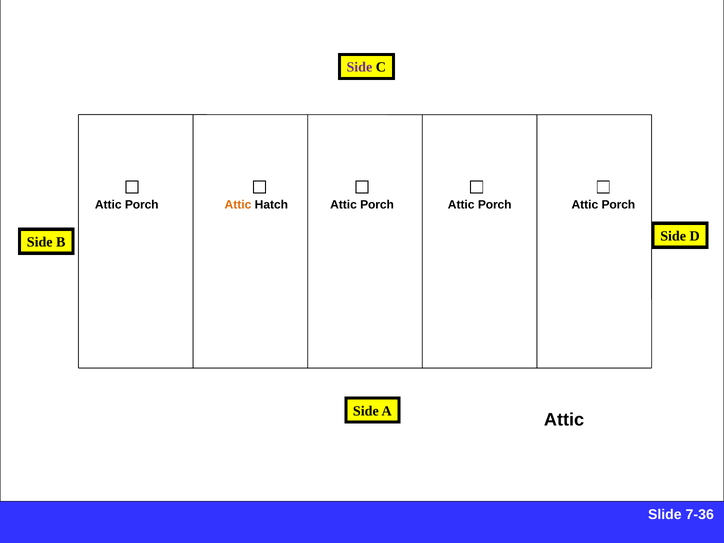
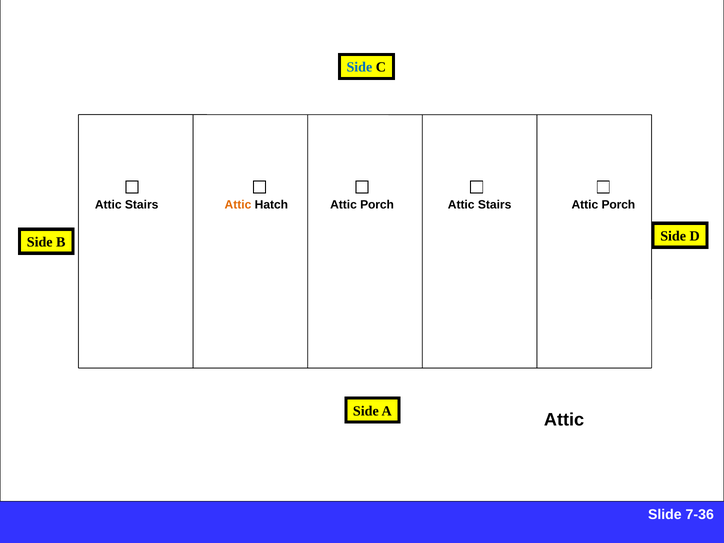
Side colour: purple -> blue (359, 67)
Porch: Porch -> Stairs (142, 205)
Porch: Porch -> Stairs (495, 205)
